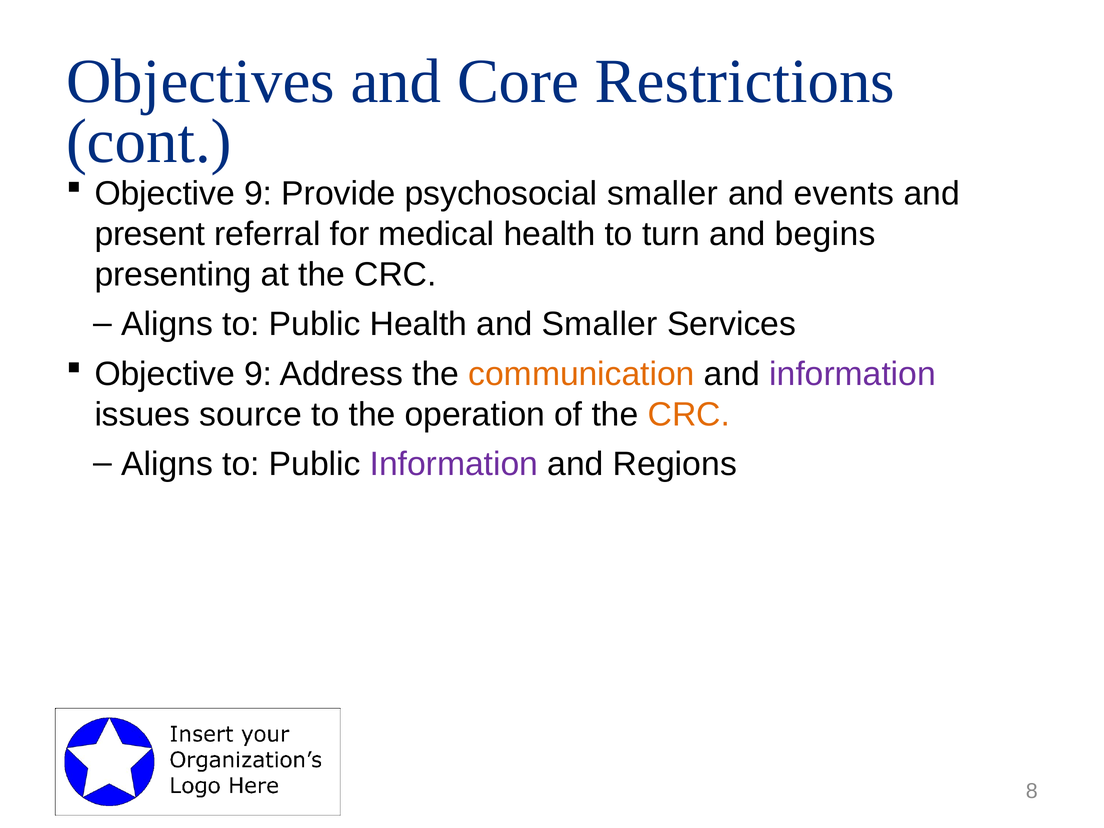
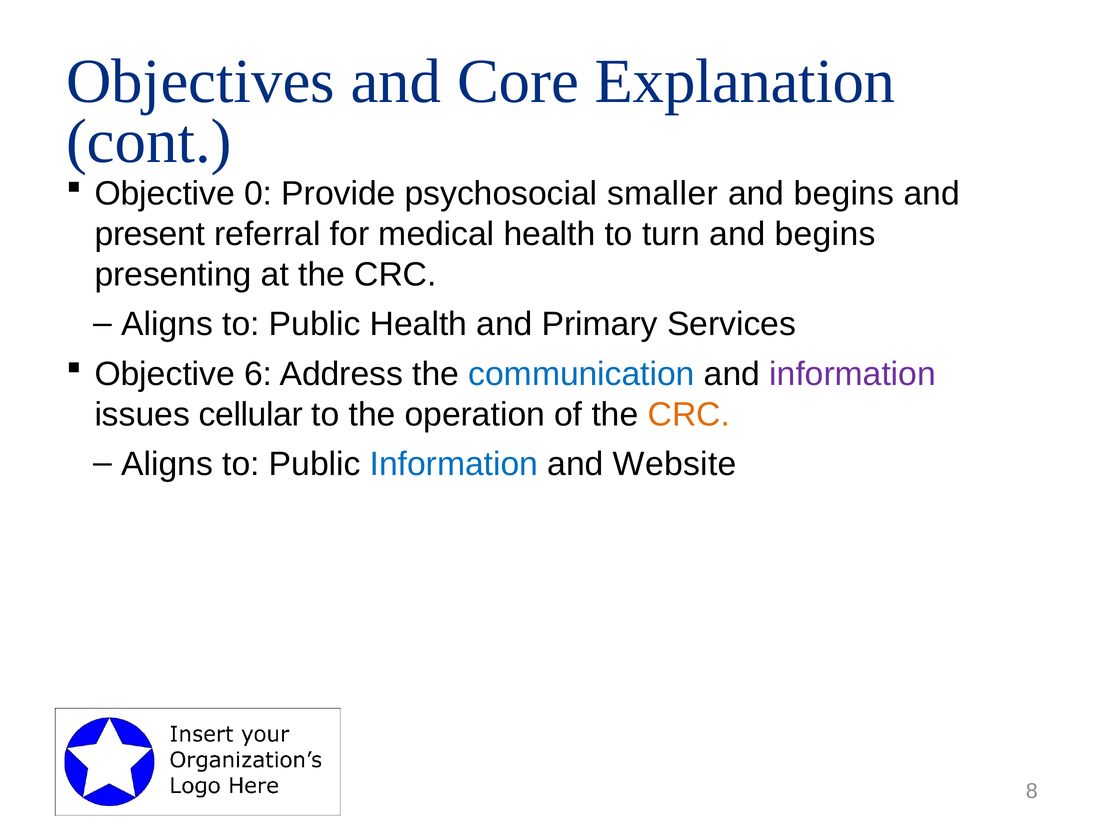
Restrictions: Restrictions -> Explanation (745, 81)
9: 9 -> 0 (258, 194)
events: events -> begins (844, 194)
and Smaller: Smaller -> Primary (600, 324)
9: 9 -> 6 (258, 374)
communication colour: orange -> blue (582, 374)
source: source -> cellular (251, 414)
Information colour: purple -> blue (454, 464)
Regions: Regions -> Website (675, 464)
